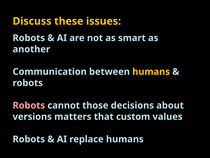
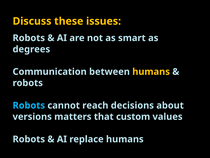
another: another -> degrees (31, 49)
Robots colour: pink -> light blue (29, 105)
those: those -> reach (95, 105)
